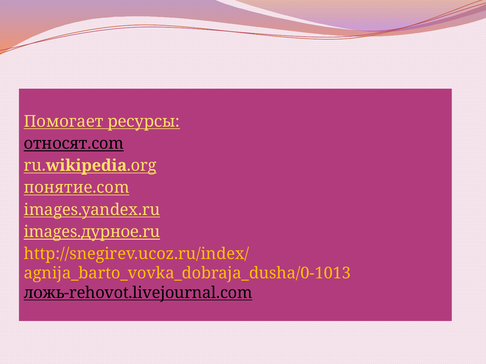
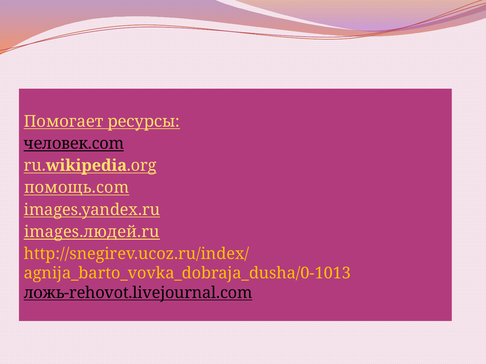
относят.com: относят.com -> человек.com (74, 144)
понятие.com: понятие.com -> помощь.com (77, 188)
images.дурное.ru: images.дурное.ru -> images.людей.ru (92, 232)
